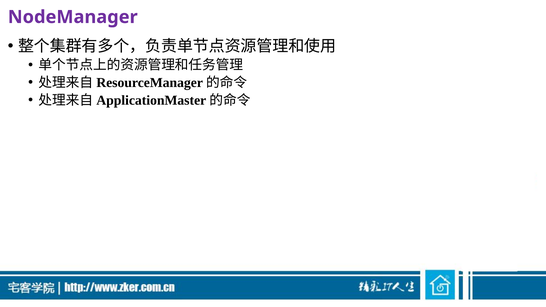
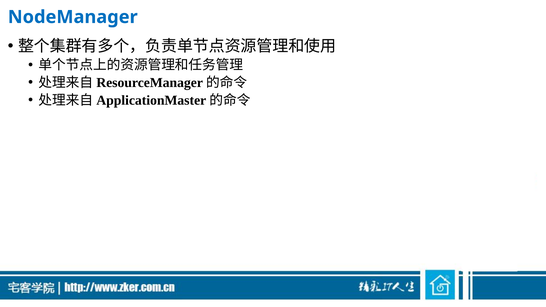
NodeManager colour: purple -> blue (73, 17)
